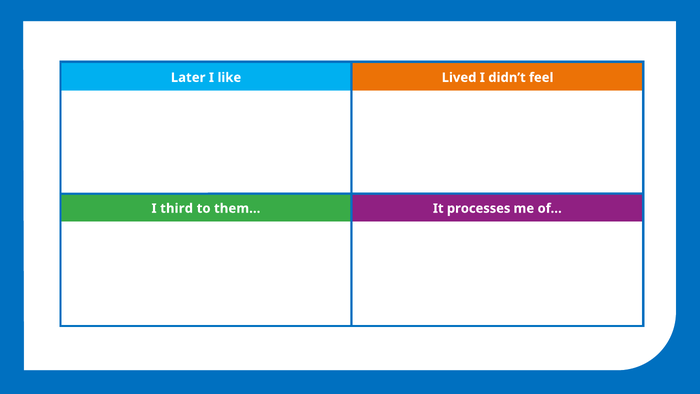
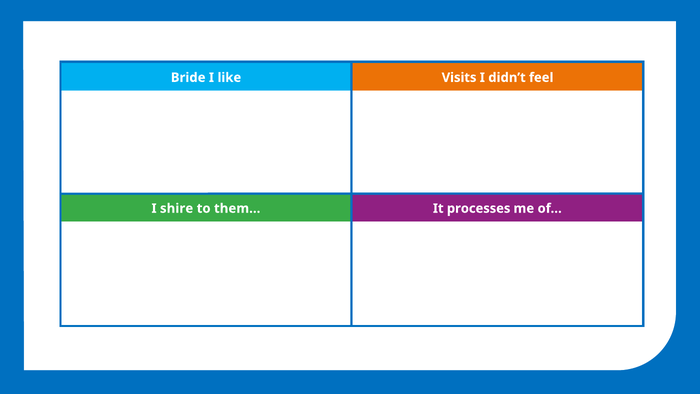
Later: Later -> Bride (188, 77)
Lived: Lived -> Visits (459, 77)
third: third -> shire (177, 208)
